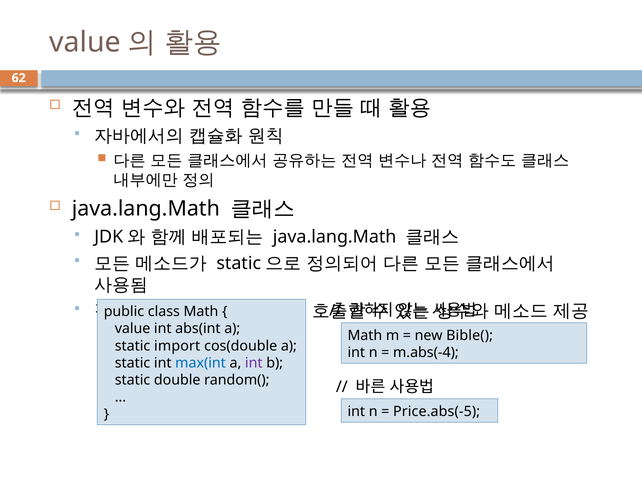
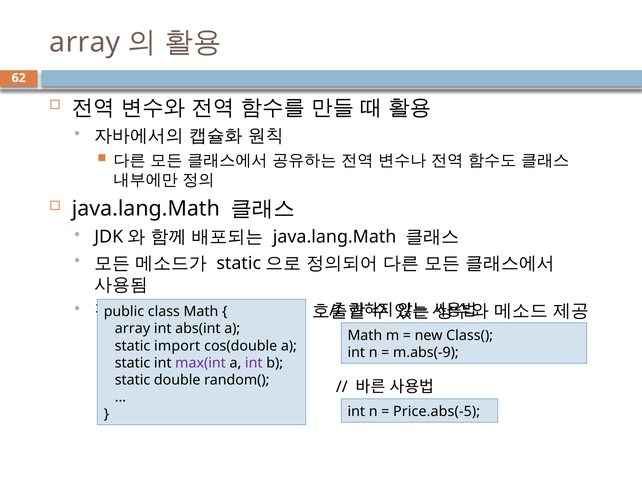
value: value -> array (85, 43)
value: value -> array (132, 329)
Bible(: Bible( -> Class( (470, 336)
m.abs(-4: m.abs(-4 -> m.abs(-9 (426, 353)
max(int colour: blue -> purple (201, 363)
